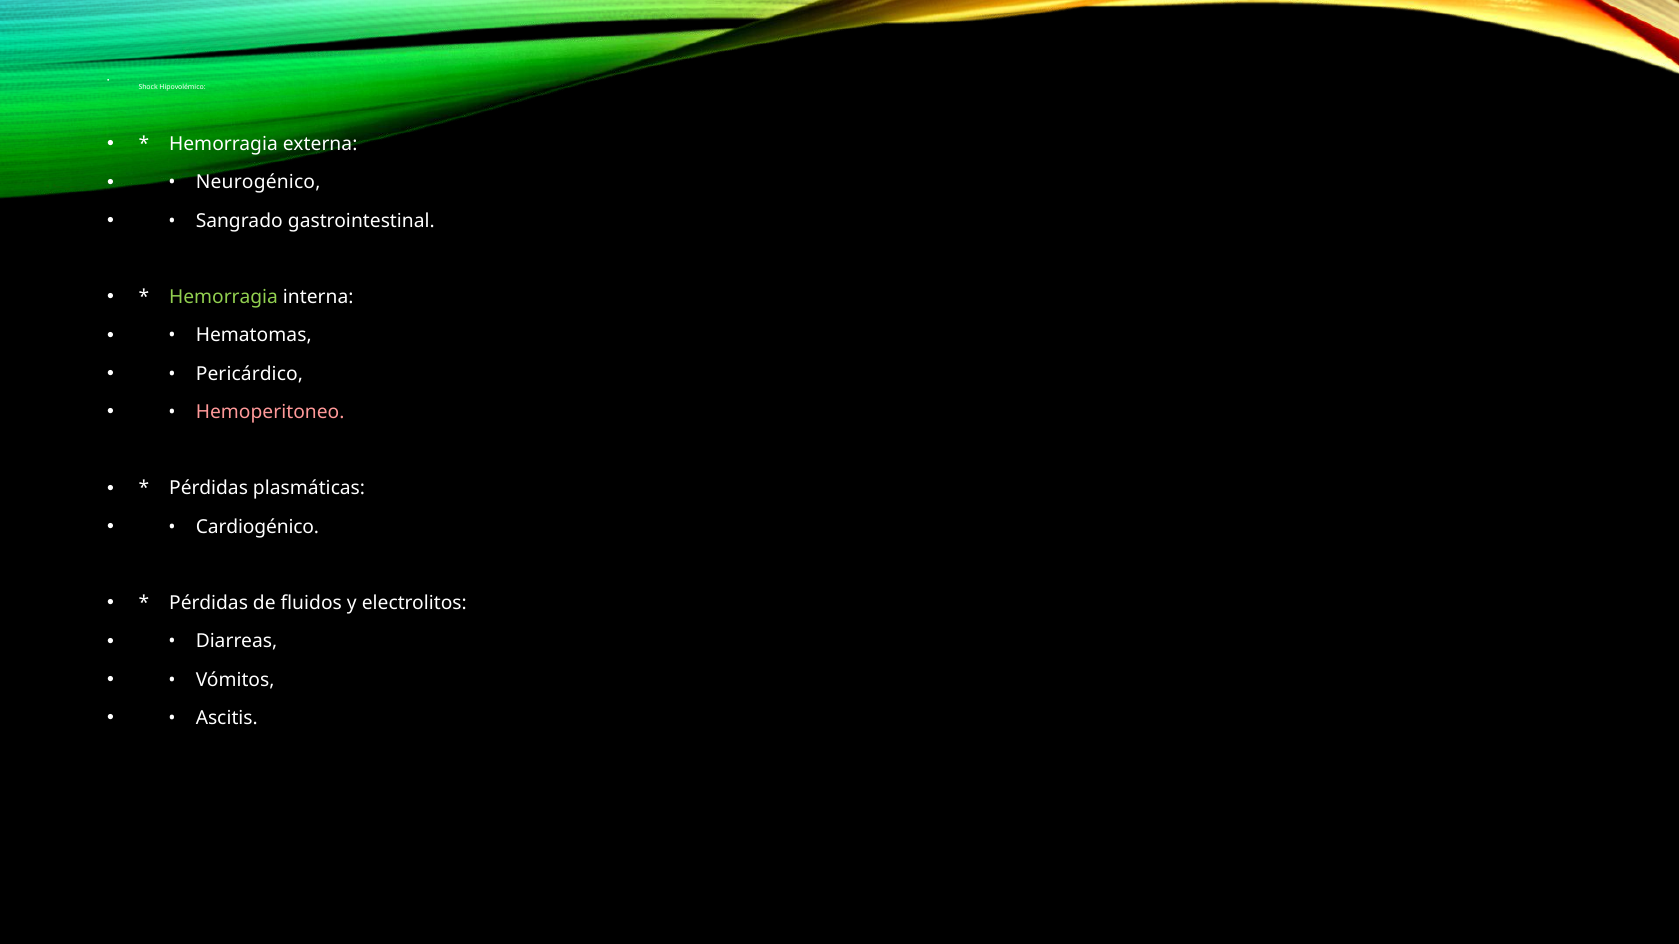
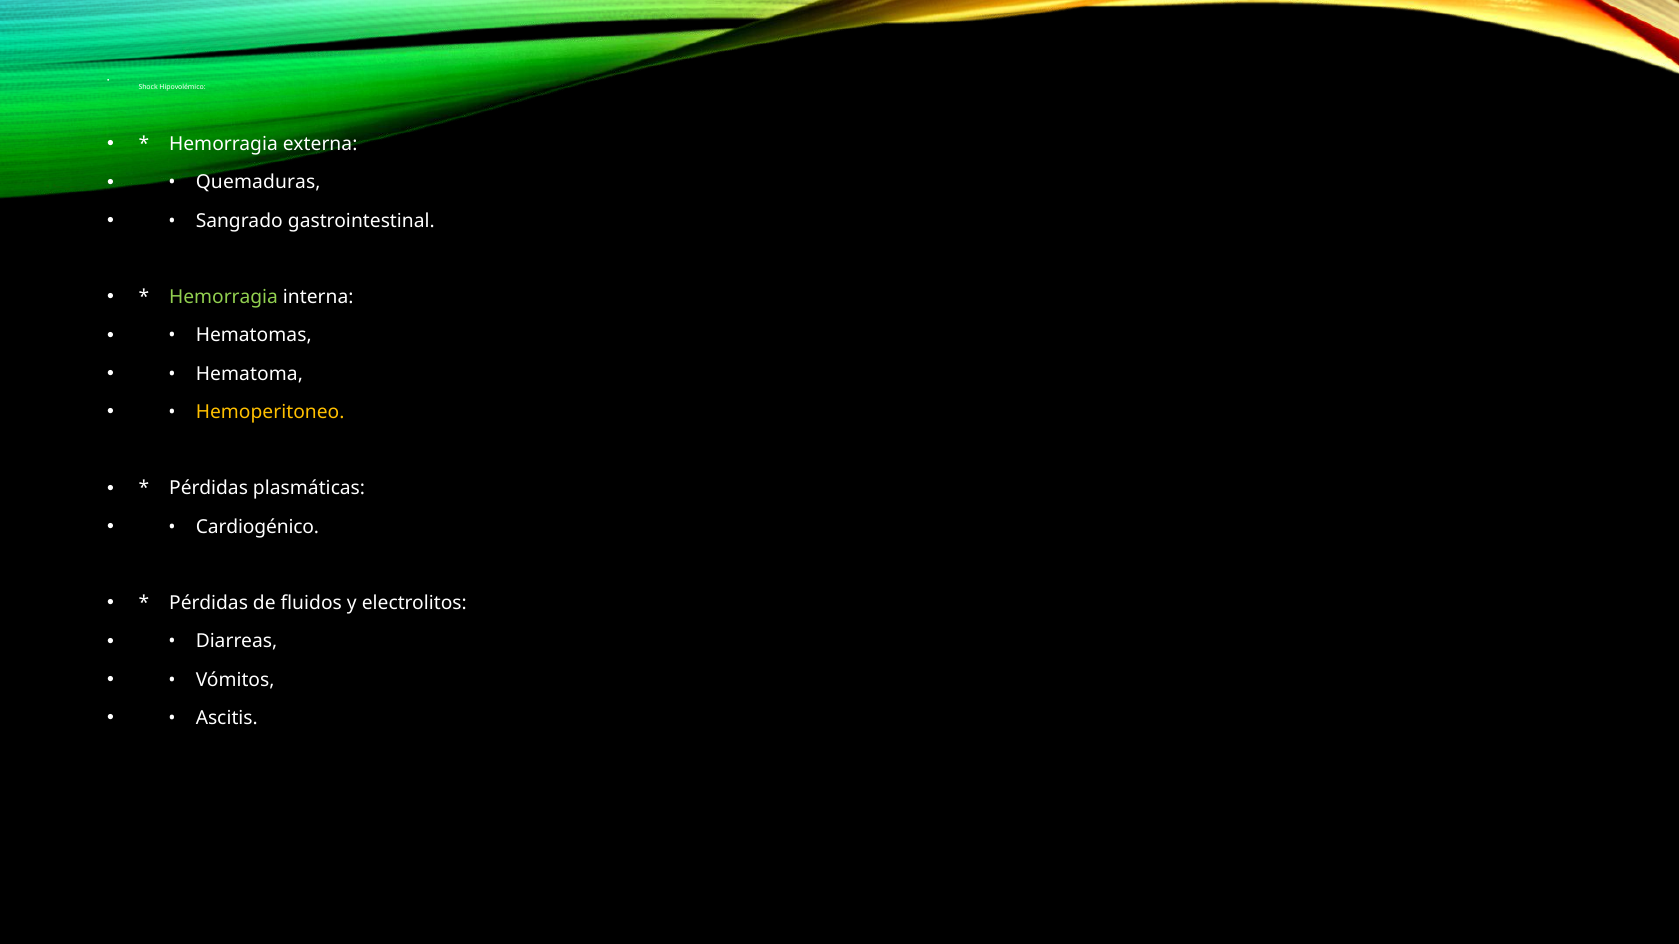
Neurogénico: Neurogénico -> Quemaduras (258, 183)
Pericárdico: Pericárdico -> Hematoma (249, 374)
Hemoperitoneo colour: pink -> yellow (270, 412)
